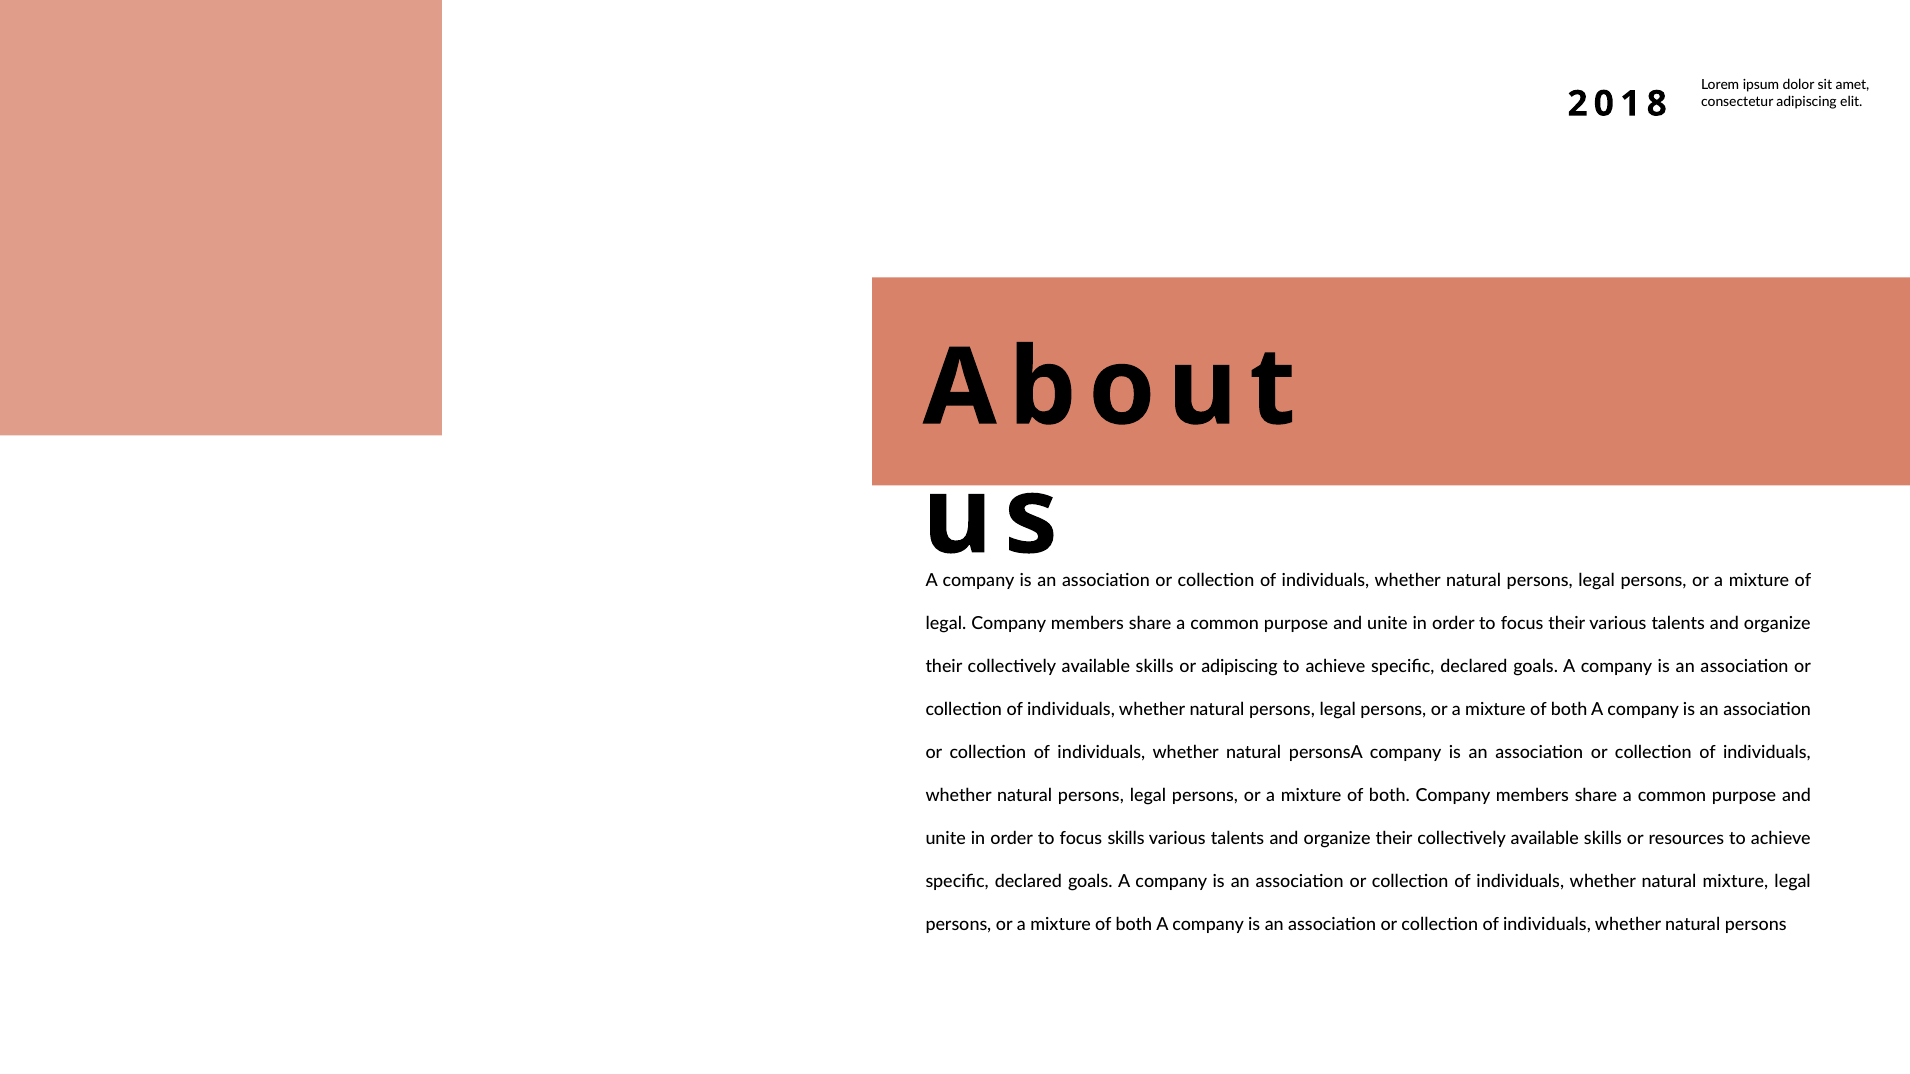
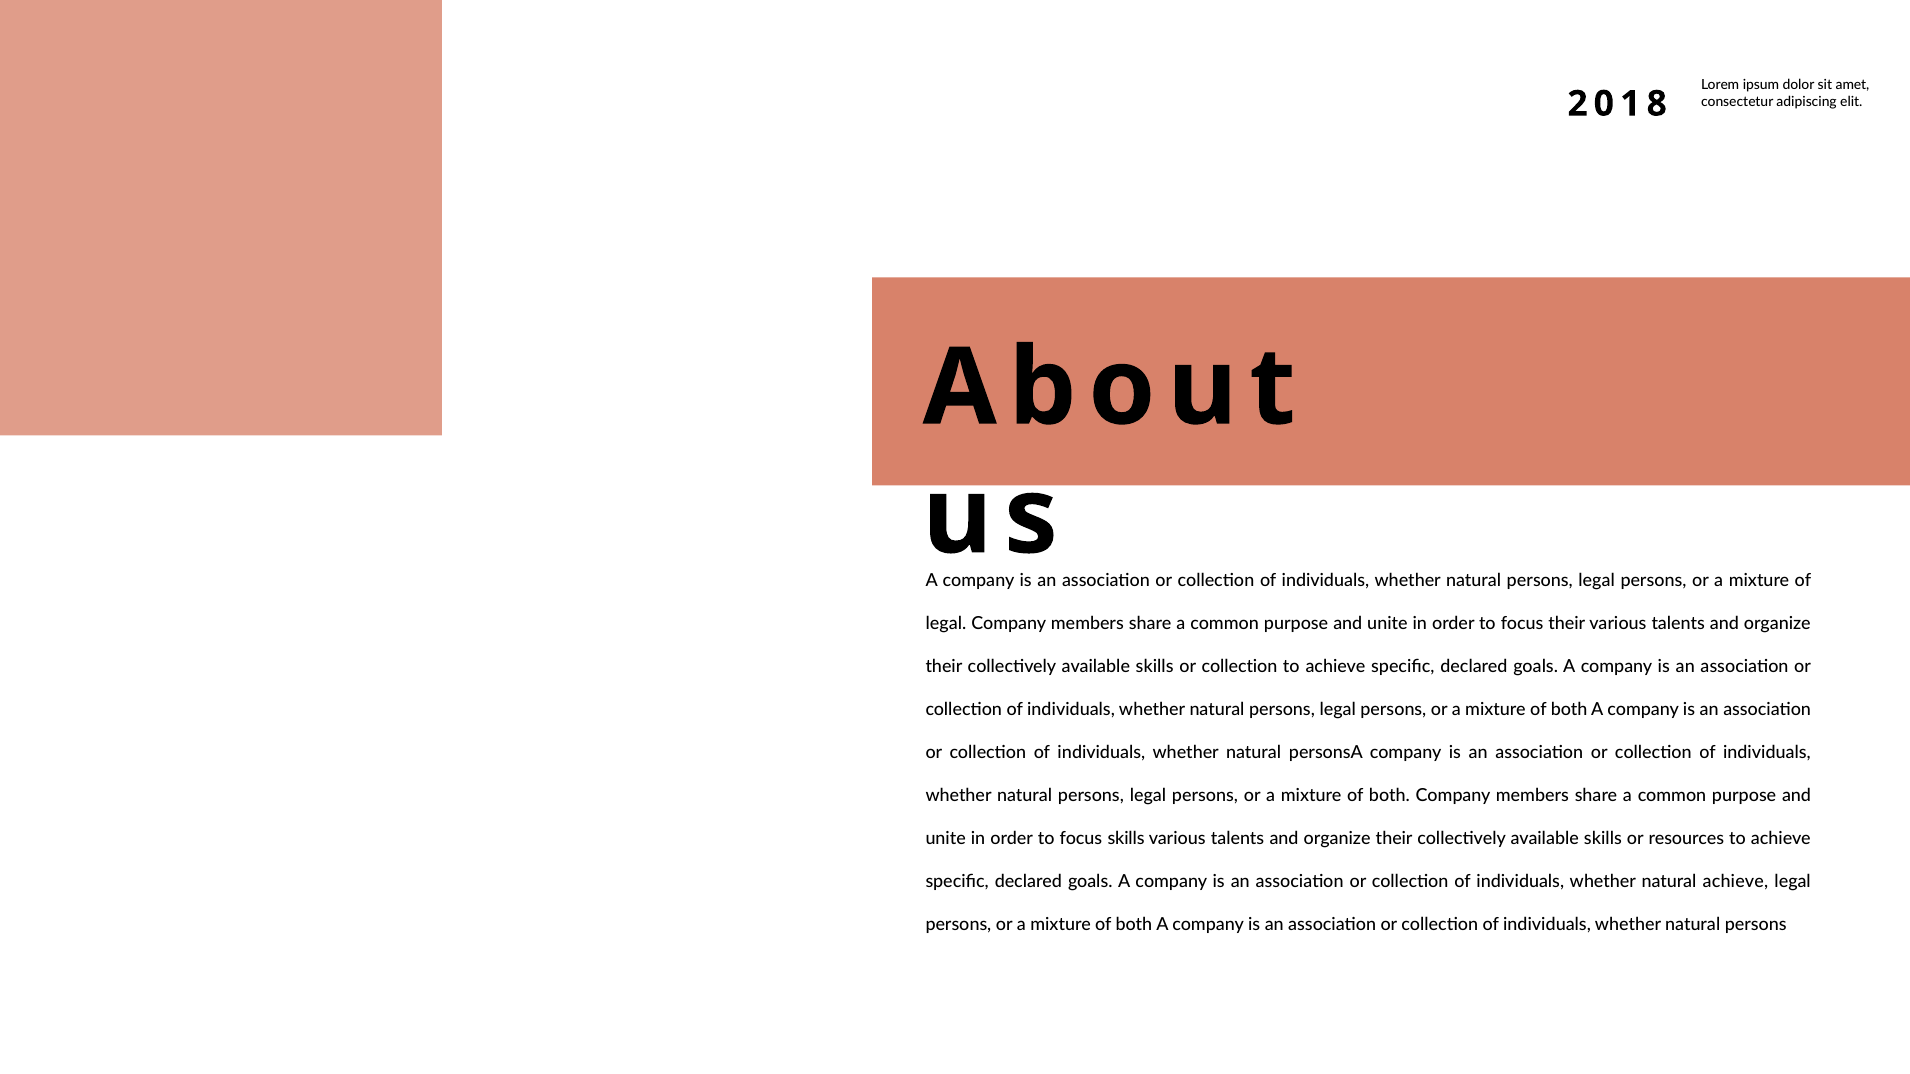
skills or adipiscing: adipiscing -> collection (1239, 667)
natural mixture: mixture -> achieve (1735, 882)
